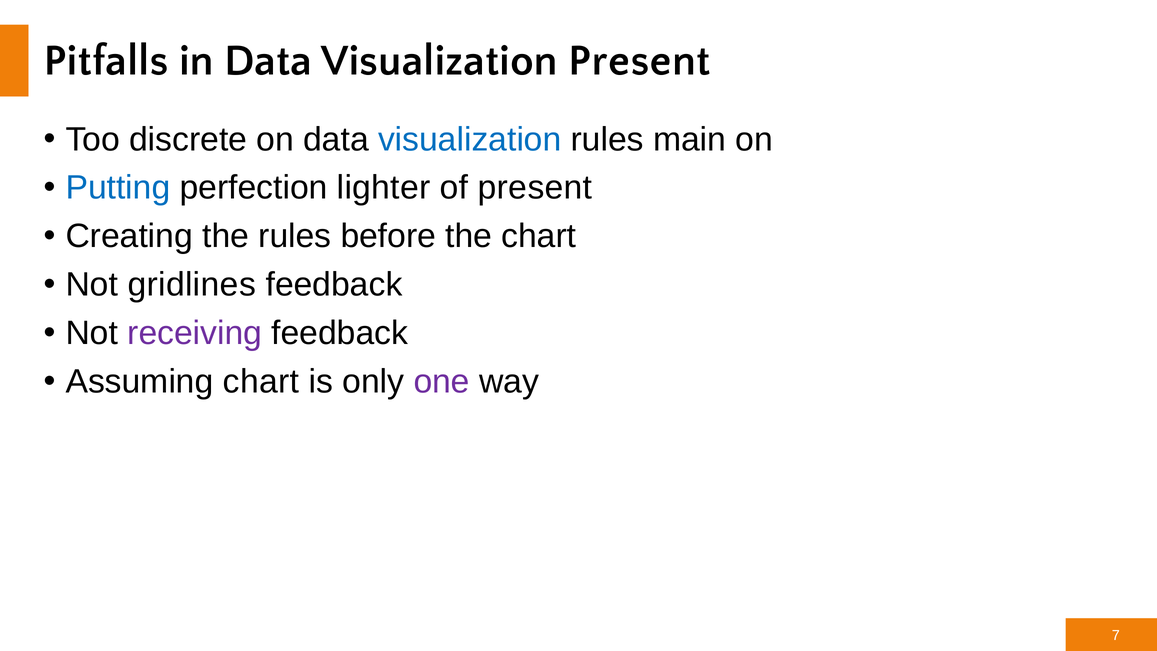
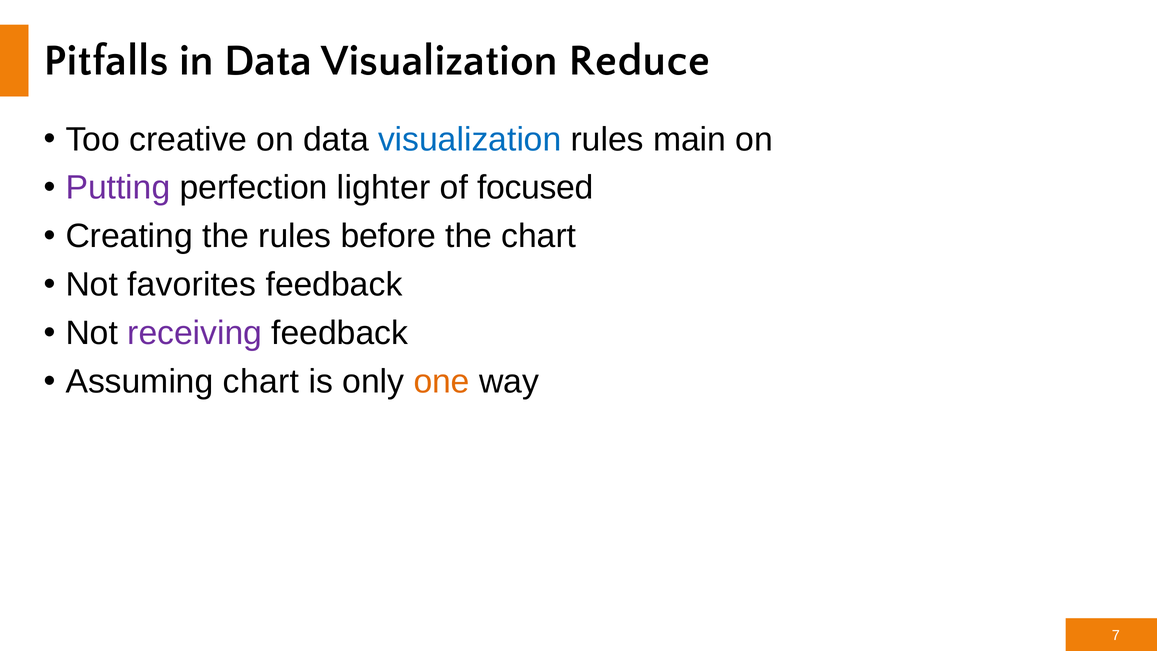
Visualization Present: Present -> Reduce (639, 60)
discrete: discrete -> creative (188, 139)
Putting colour: blue -> purple (118, 188)
of present: present -> focused (535, 188)
gridlines: gridlines -> favorites (192, 285)
one colour: purple -> orange (442, 382)
